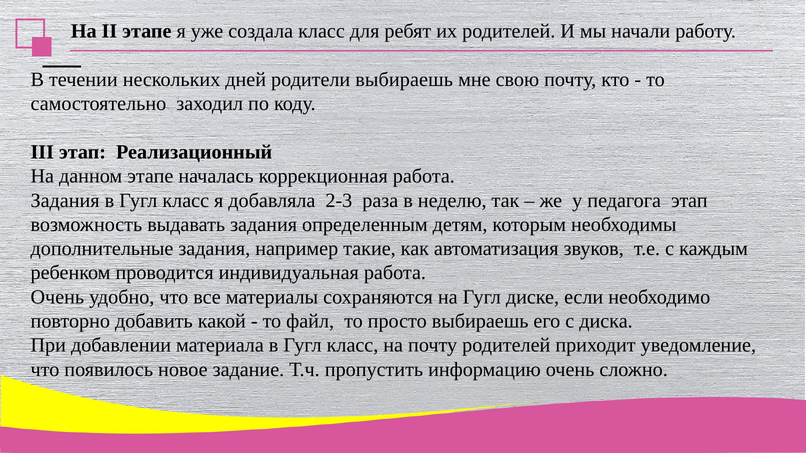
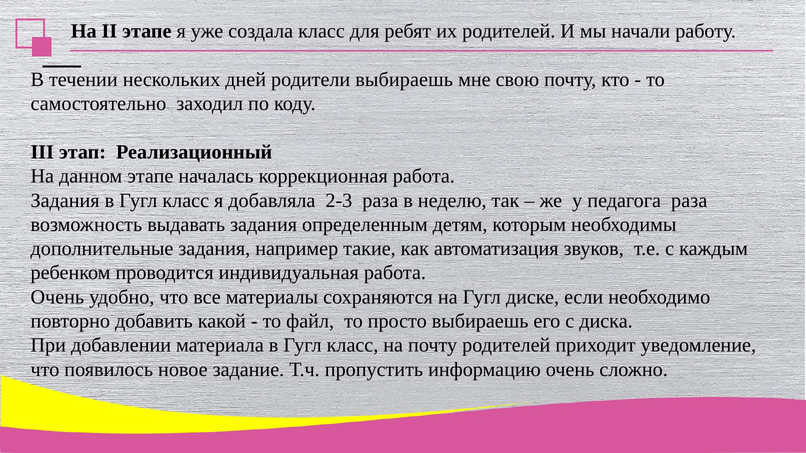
педагога этап: этап -> раза (689, 201)
